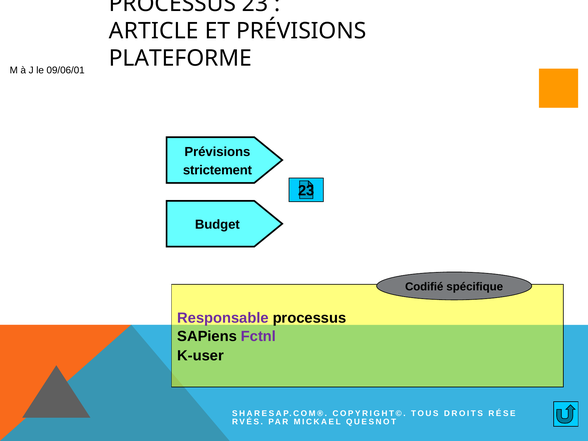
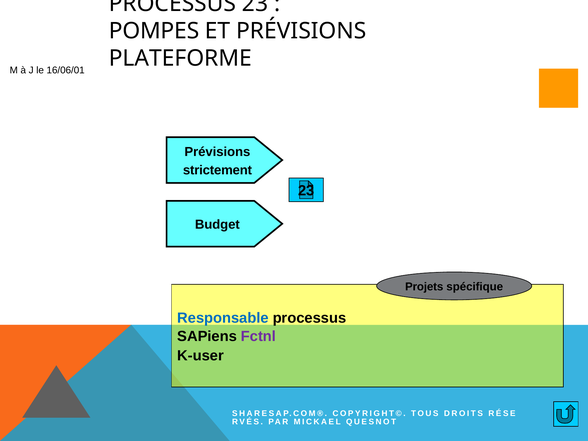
ARTICLE: ARTICLE -> POMPES (154, 31)
09/06/01: 09/06/01 -> 16/06/01 (66, 70)
Codifié: Codifié -> Projets (424, 287)
Responsable colour: purple -> blue (223, 318)
